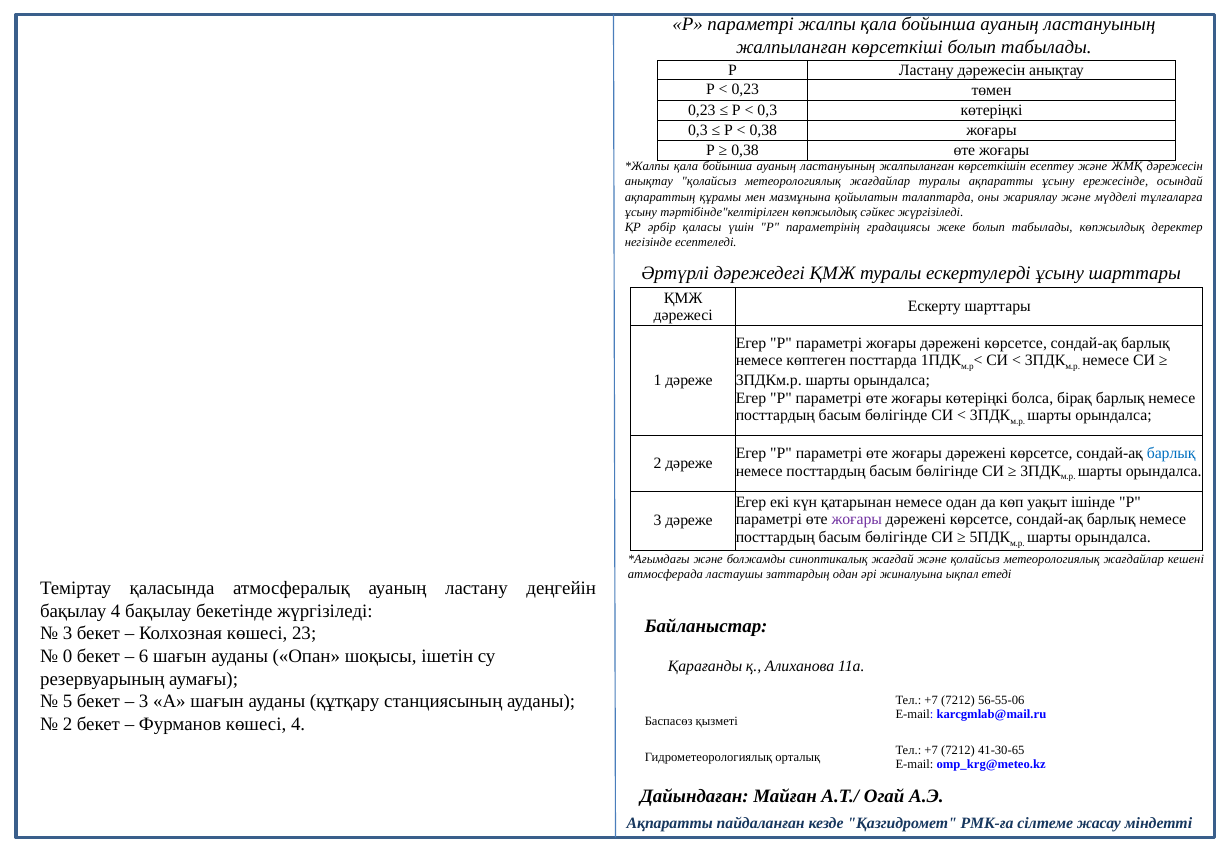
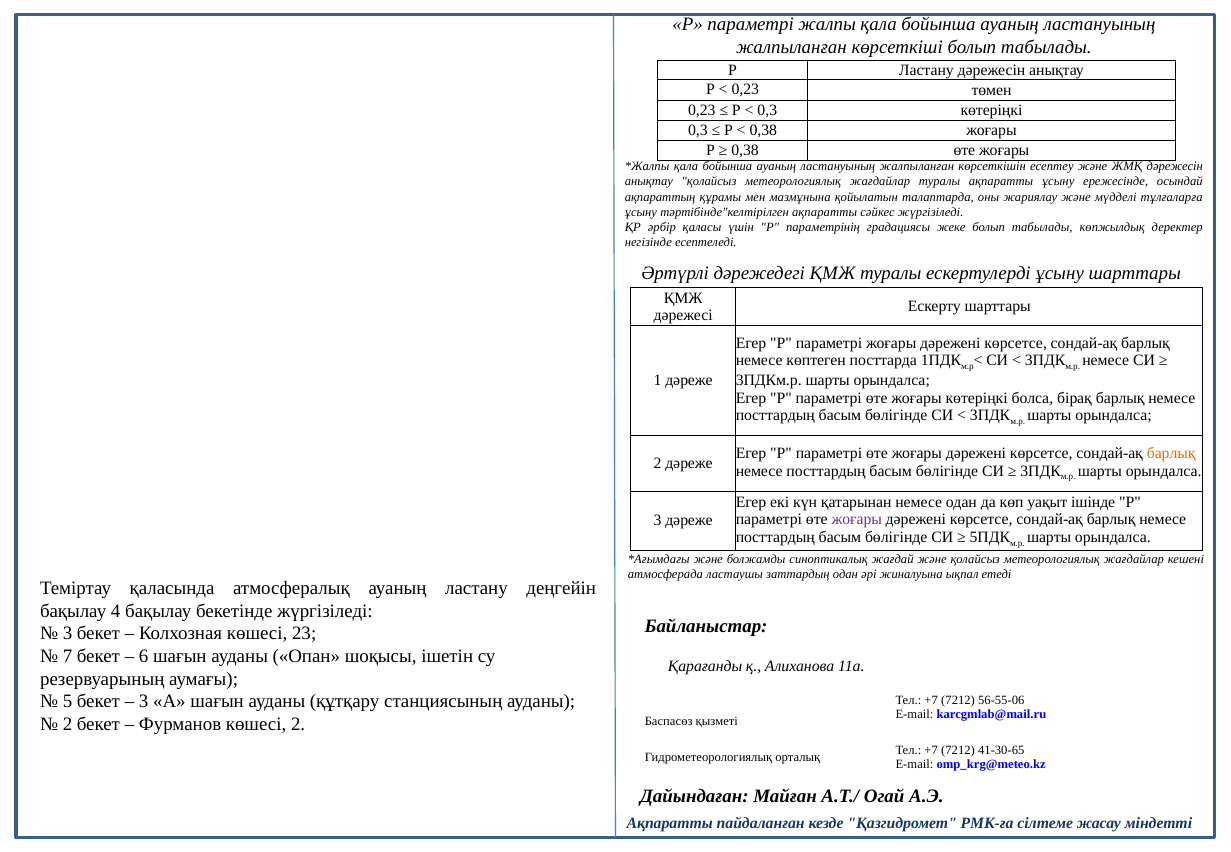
тәртібінде"келтірілген көпжылдық: көпжылдық -> ақпаратты (825, 212)
барлық colour: blue -> orange (1171, 454)
0: 0 -> 7 (67, 656)
көшесі 4: 4 -> 2 (298, 725)
